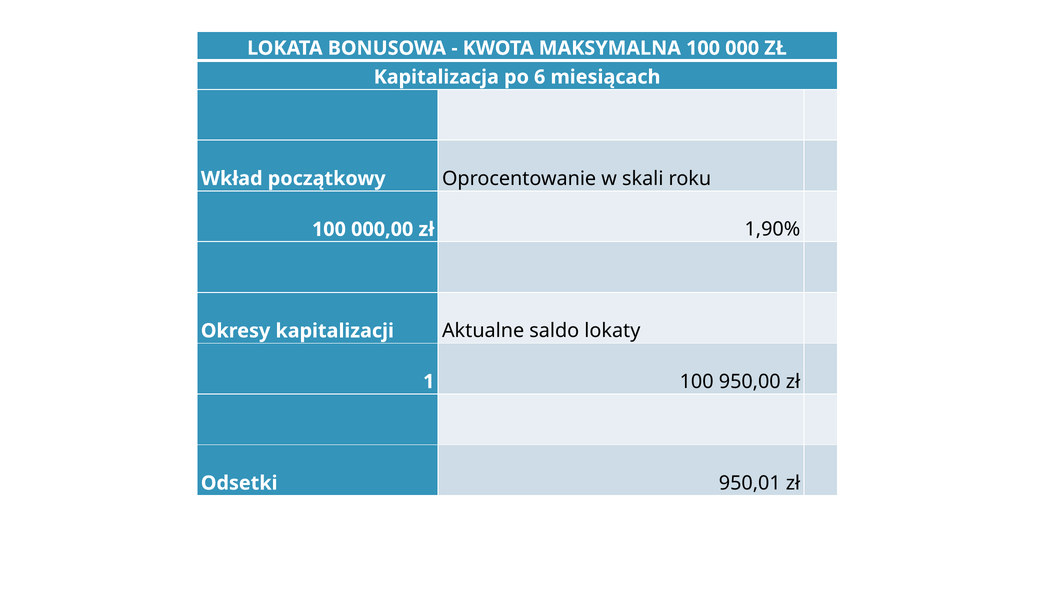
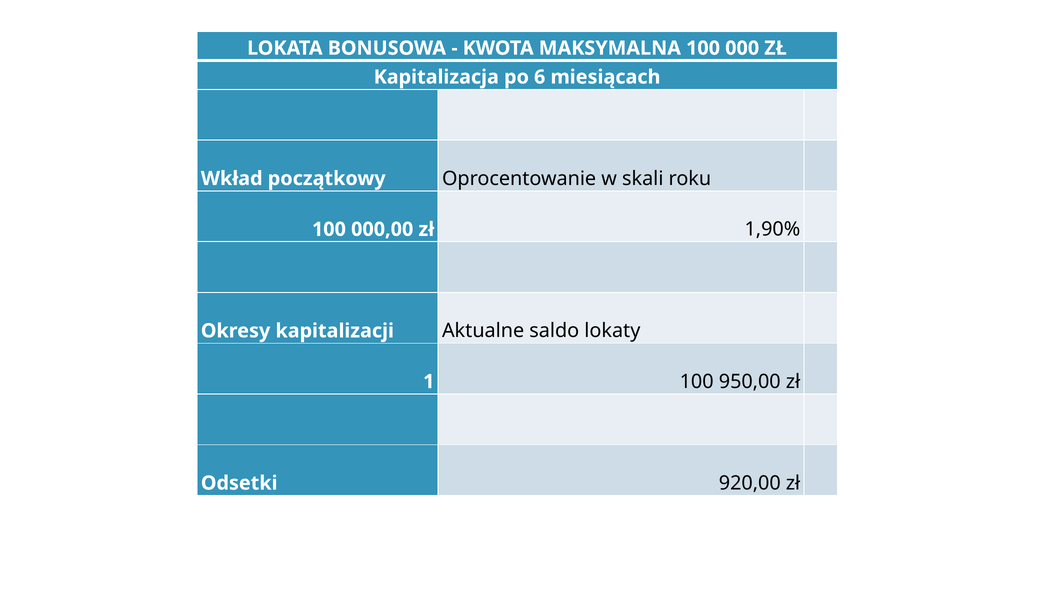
950,01: 950,01 -> 920,00 (750, 483)
